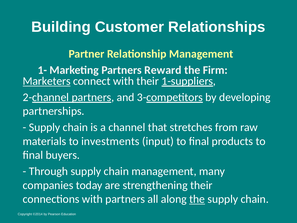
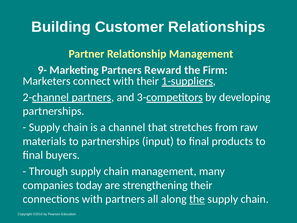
1-: 1- -> 9- (42, 70)
Marketers underline: present -> none (47, 81)
to investments: investments -> partnerships (110, 141)
